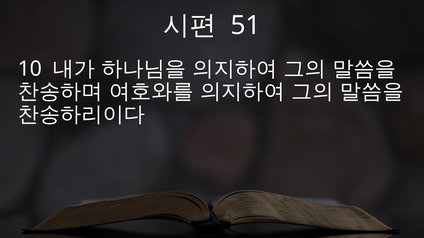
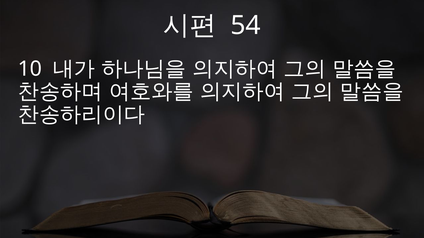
51: 51 -> 54 (246, 26)
